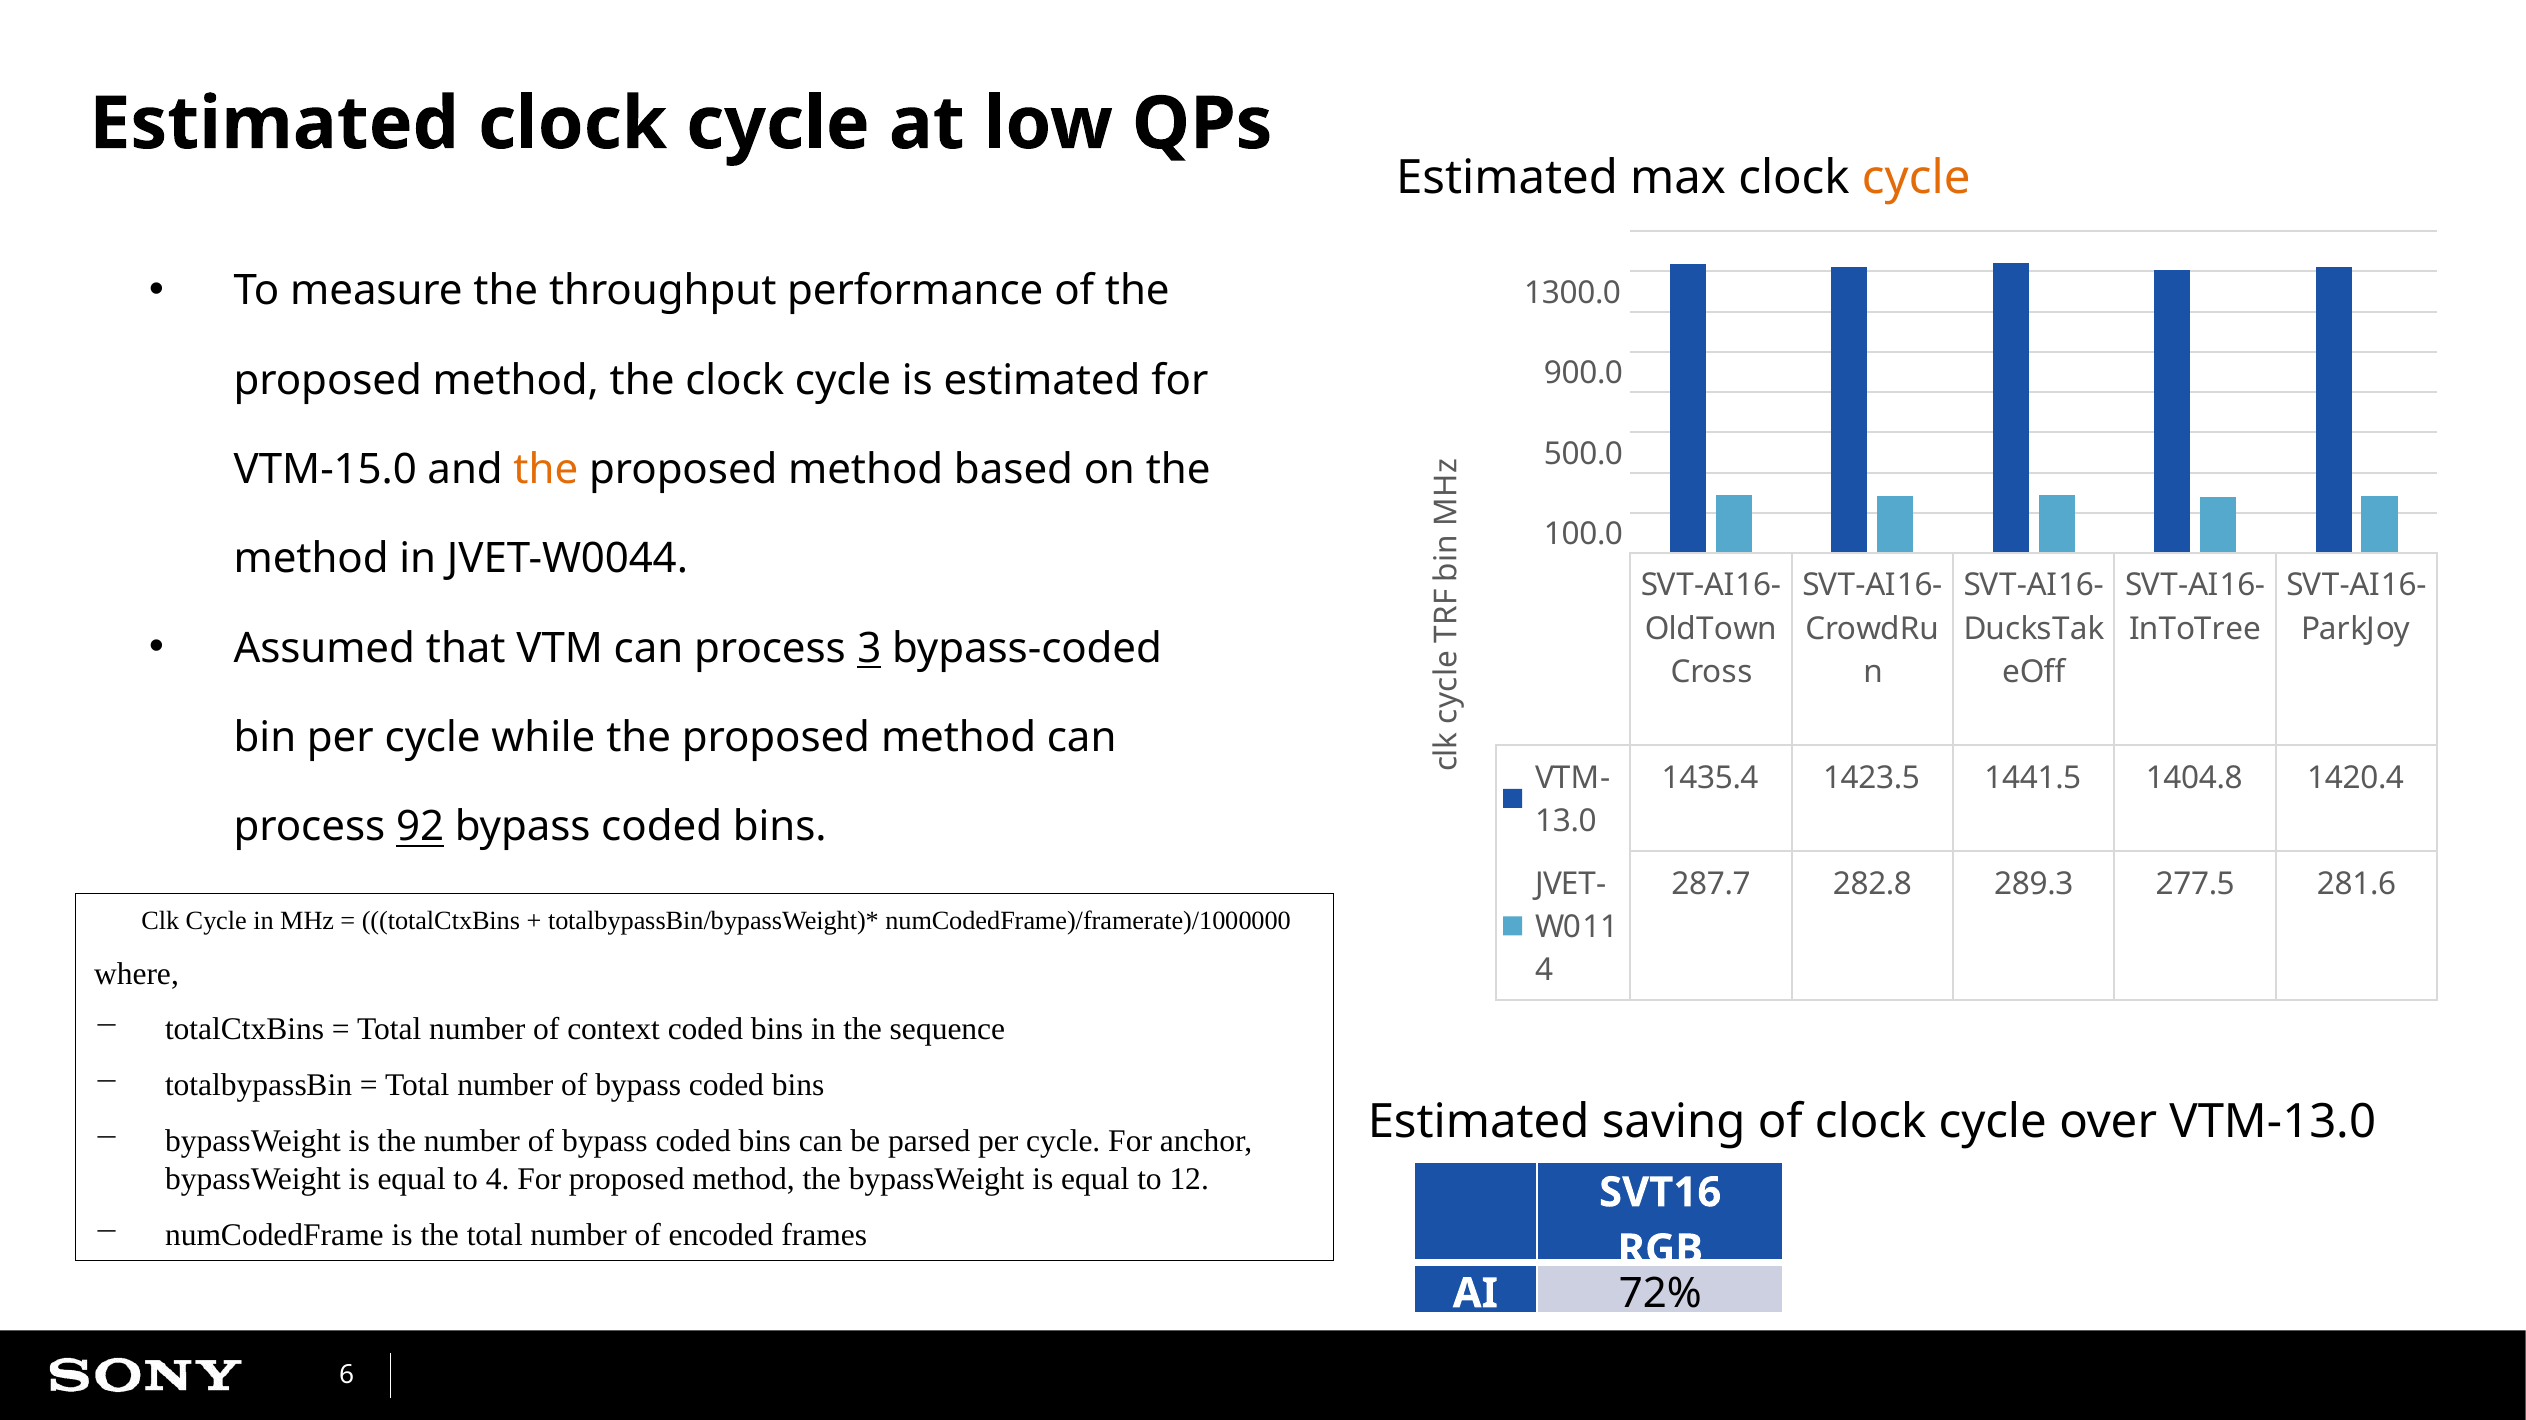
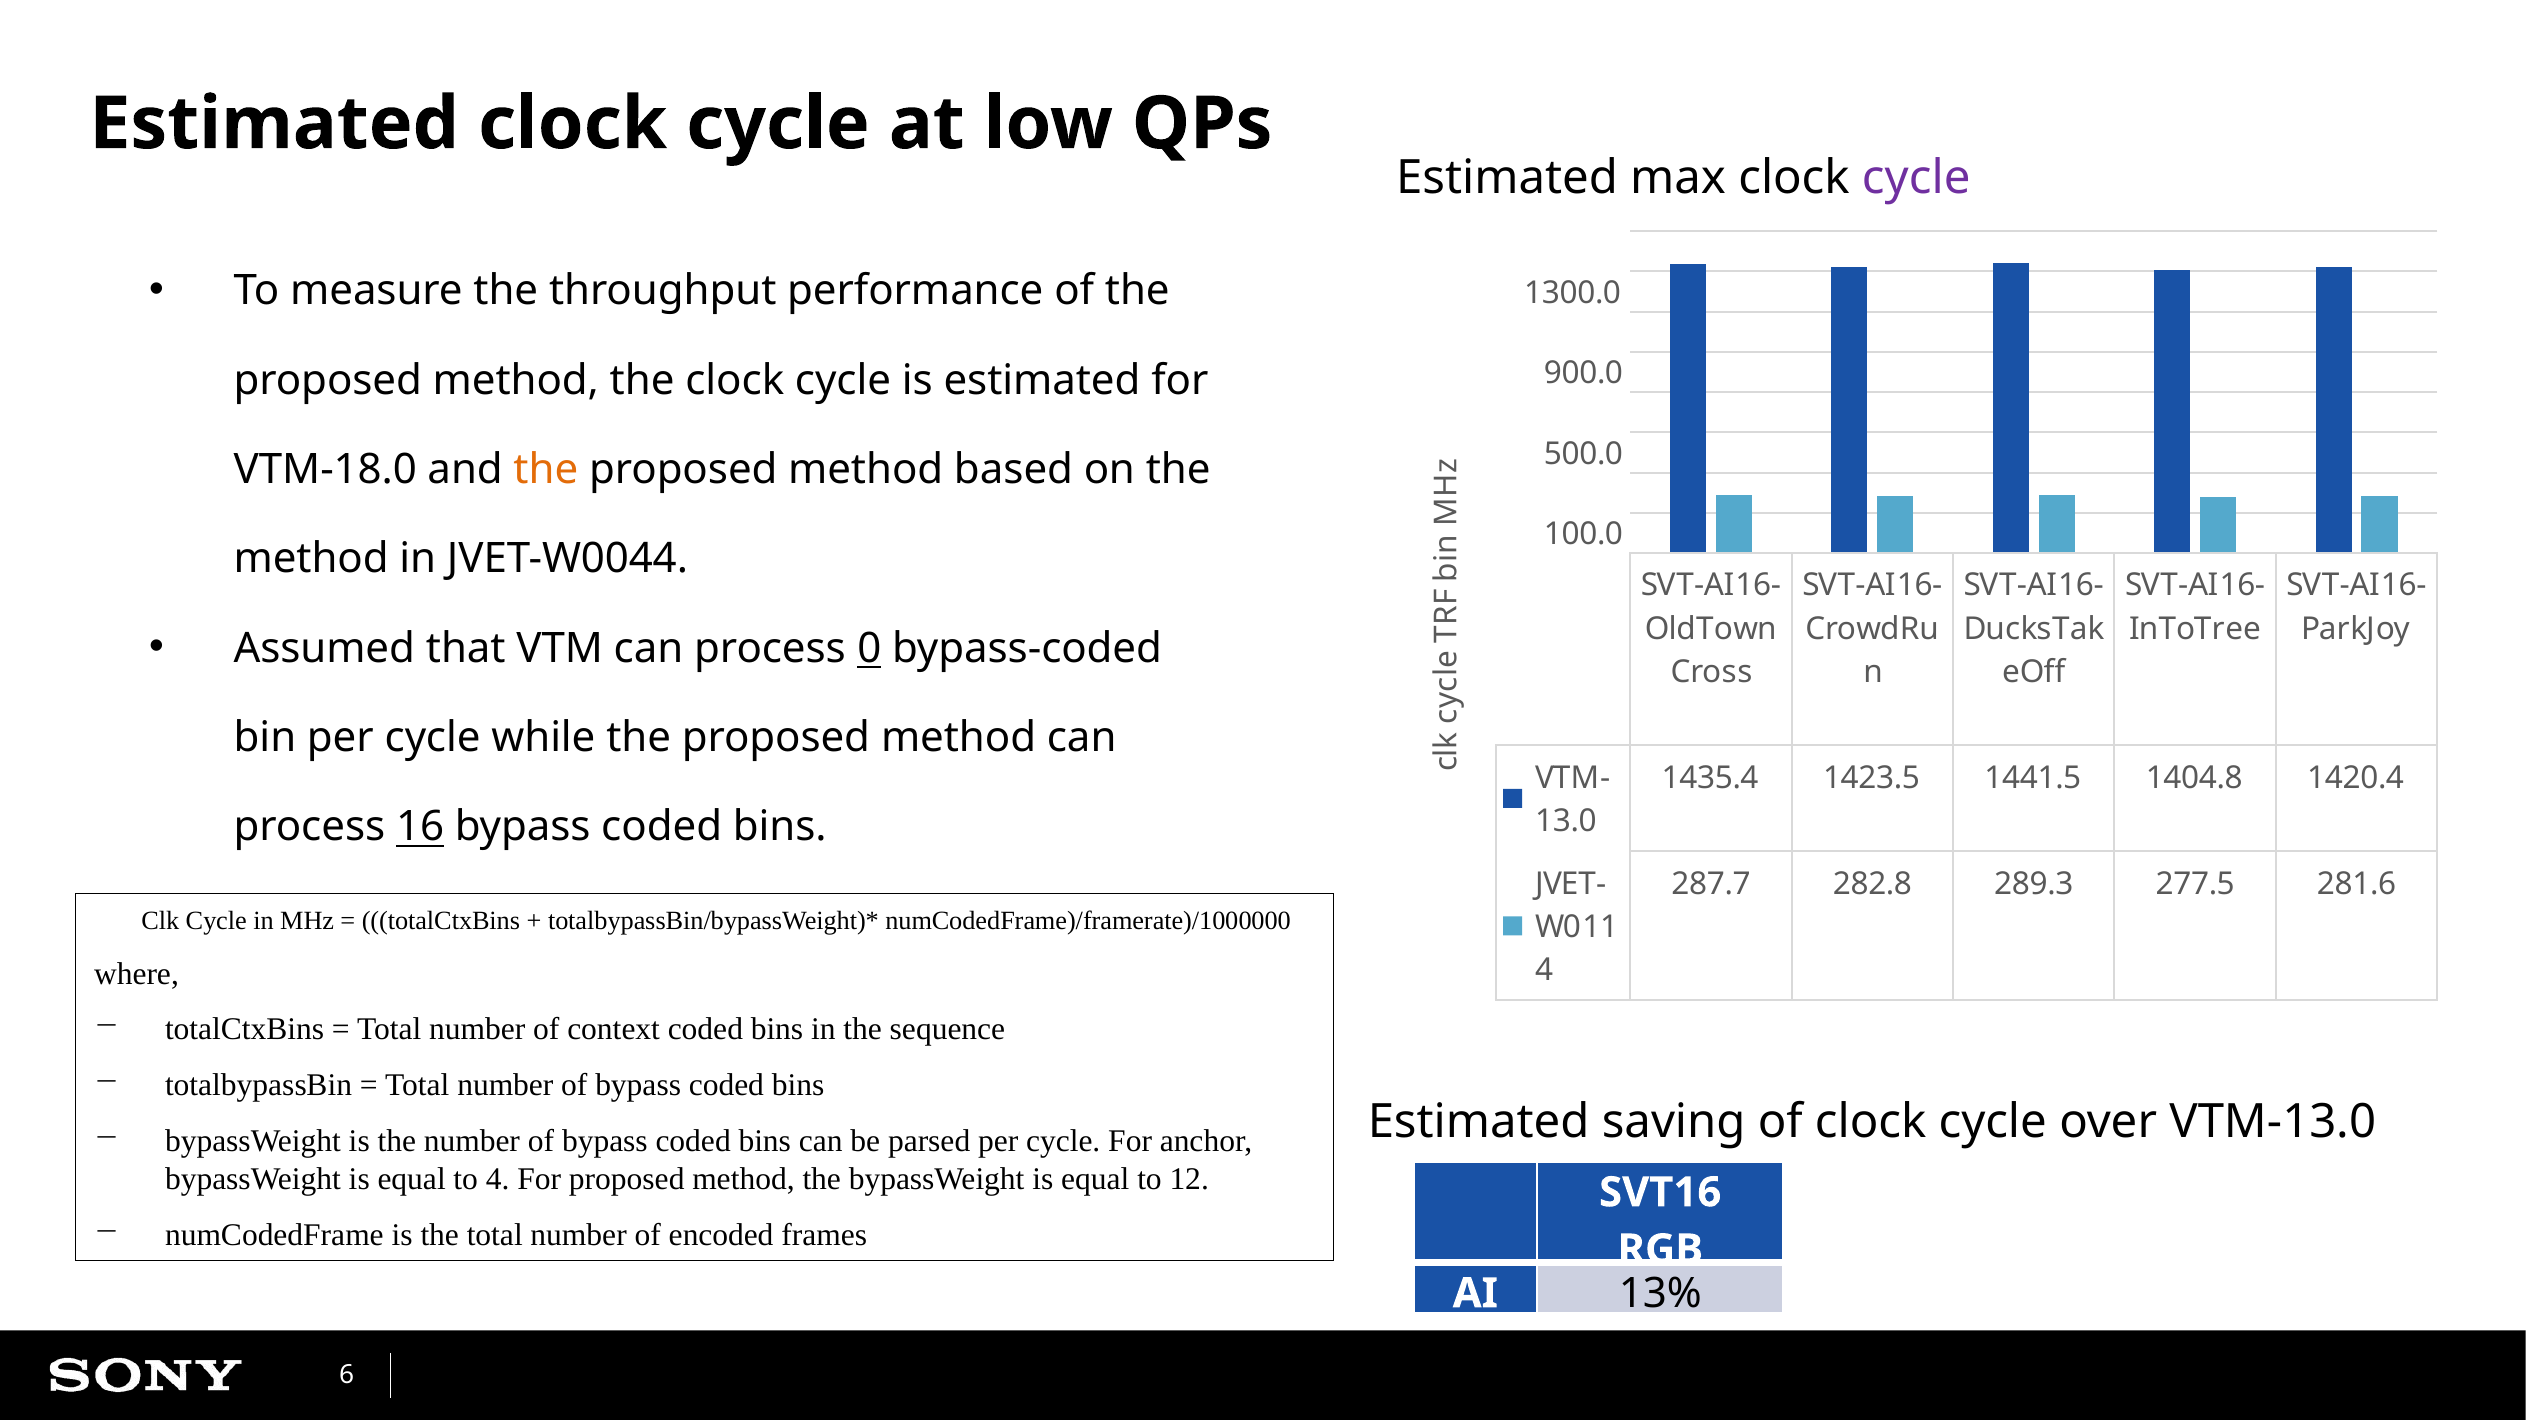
cycle colour: orange -> purple (1916, 178)
VTM-15.0: VTM-15.0 -> VTM-18.0 (325, 469)
3: 3 -> 0 (869, 648)
92: 92 -> 16 (420, 827)
72%: 72% -> 13% (1660, 1293)
